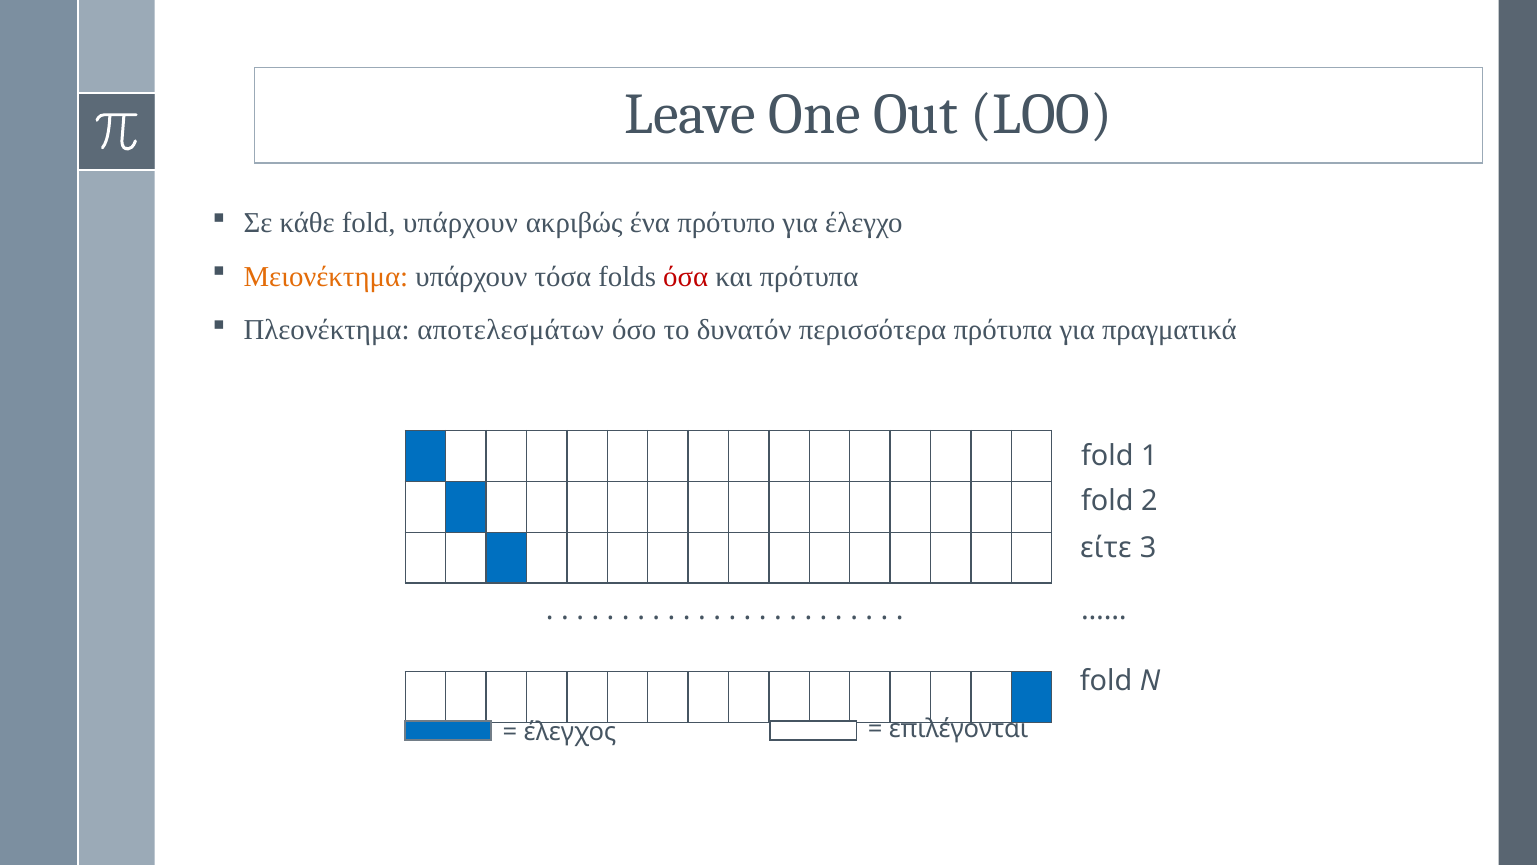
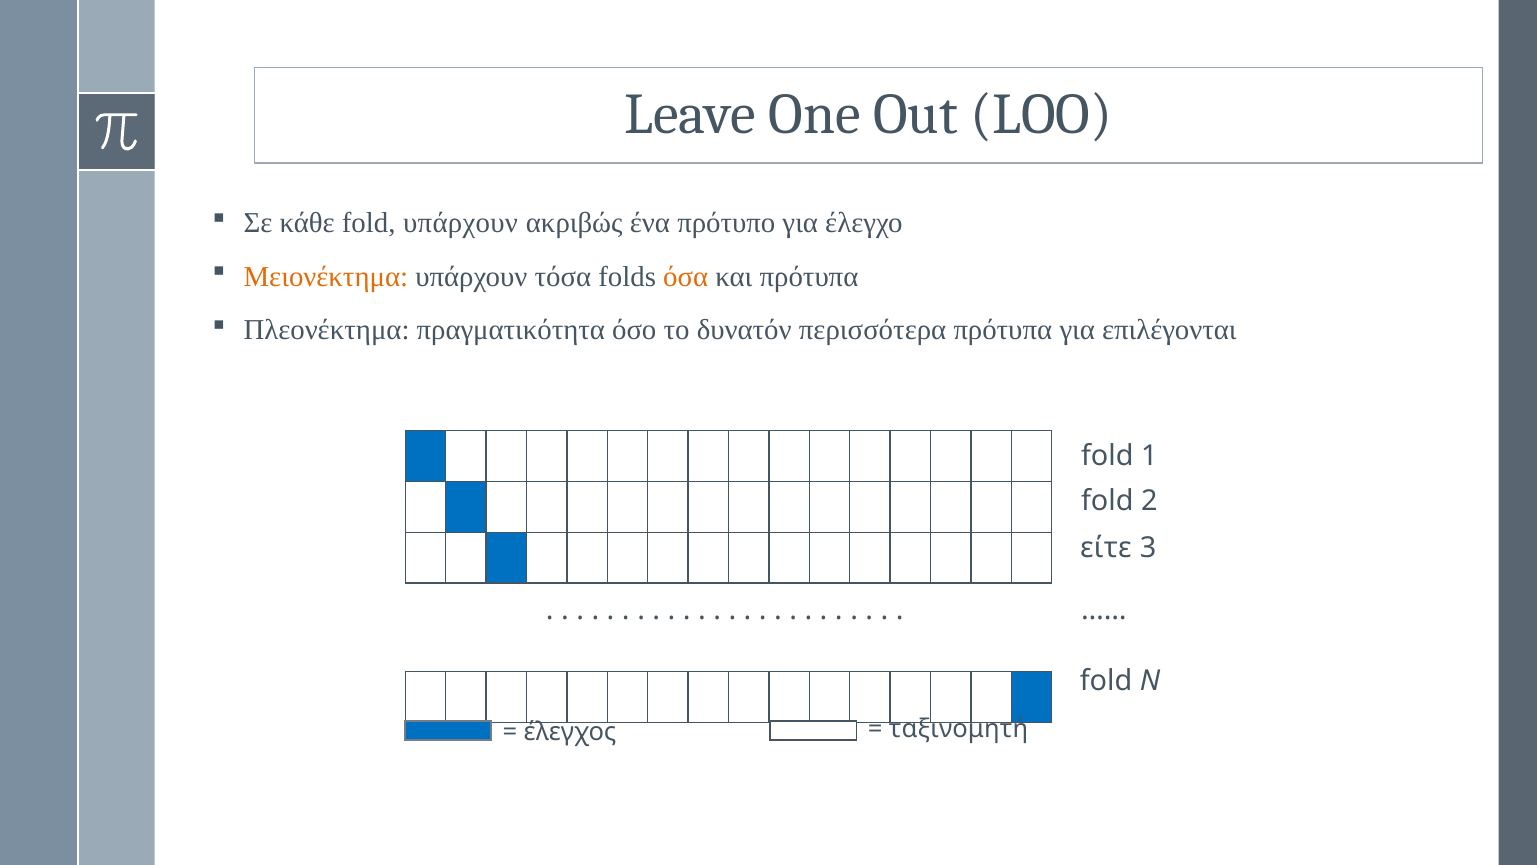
όσα colour: red -> orange (686, 277)
αποτελεσμάτων: αποτελεσμάτων -> πραγματικότητα (511, 330)
πραγματικά: πραγματικά -> επιλέγονται (1169, 330)
επιλέγονται: επιλέγονται -> ταξινομητή (959, 729)
